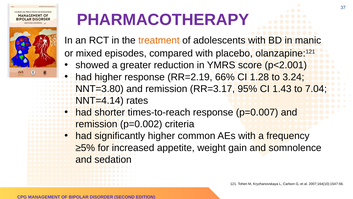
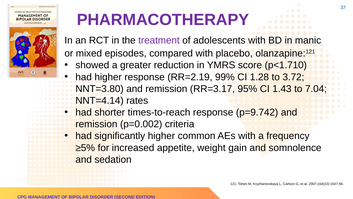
treatment colour: orange -> purple (159, 40)
p<2.001: p<2.001 -> p<1.710 (286, 65)
66%: 66% -> 99% (225, 77)
3.24: 3.24 -> 3.72 (293, 77)
p=0.007: p=0.007 -> p=9.742 (257, 112)
